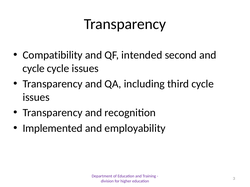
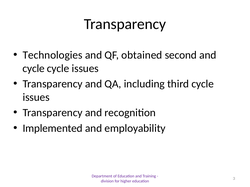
Compatibility: Compatibility -> Technologies (53, 55)
intended: intended -> obtained (142, 55)
